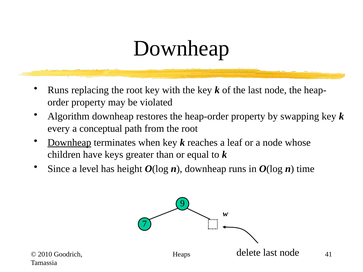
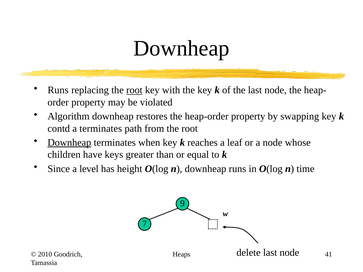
root underline: none -> present (134, 90)
every: every -> contd (59, 129)
a conceptual: conceptual -> terminates (101, 129)
